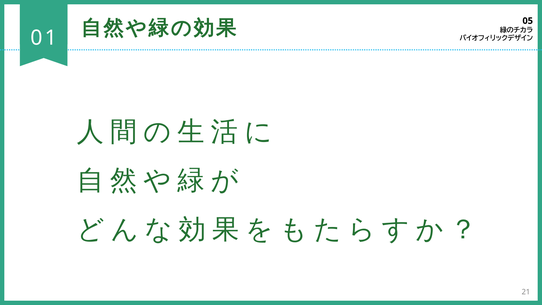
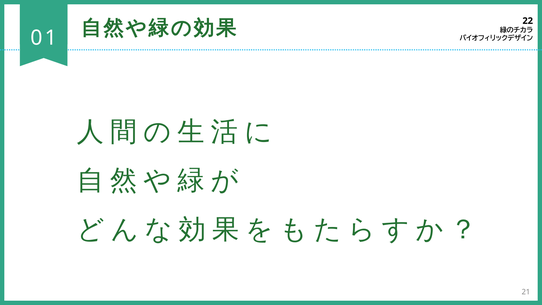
05: 05 -> 22 (528, 21)
